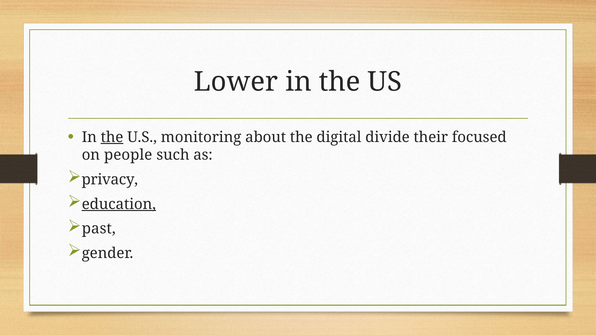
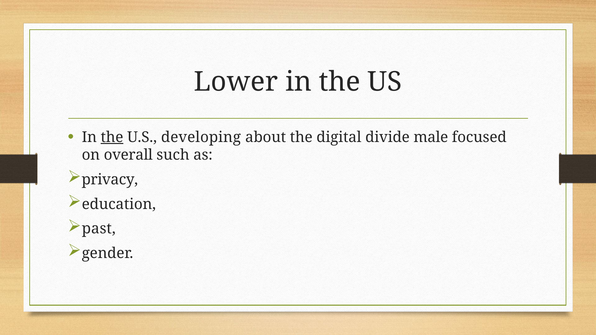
monitoring: monitoring -> developing (201, 137)
their: their -> male (431, 137)
people: people -> overall (128, 155)
education underline: present -> none (119, 204)
